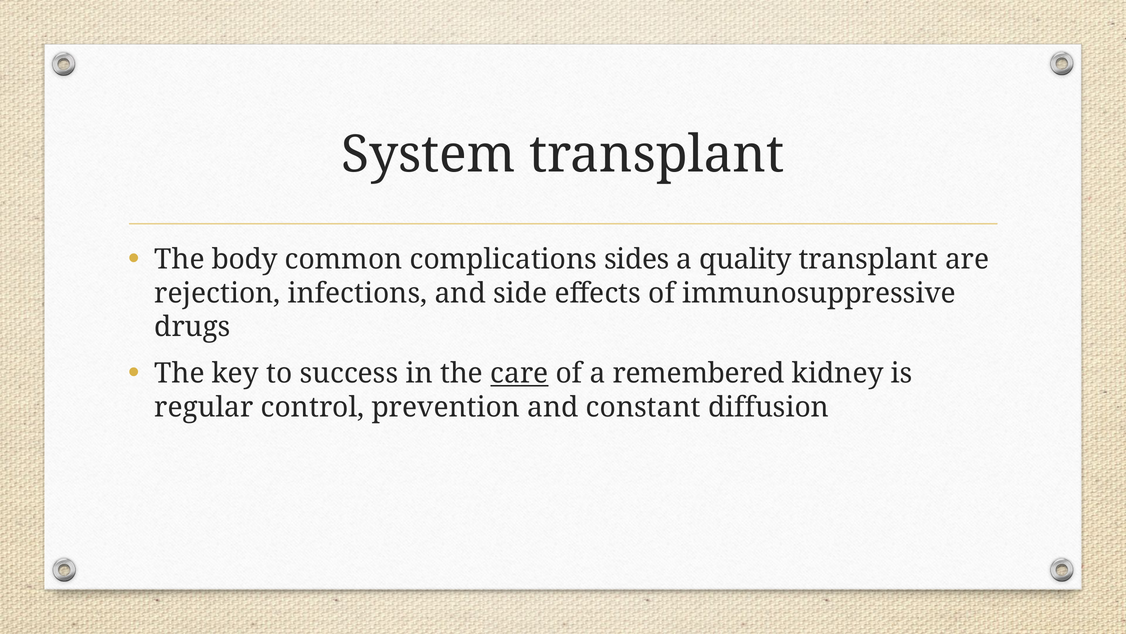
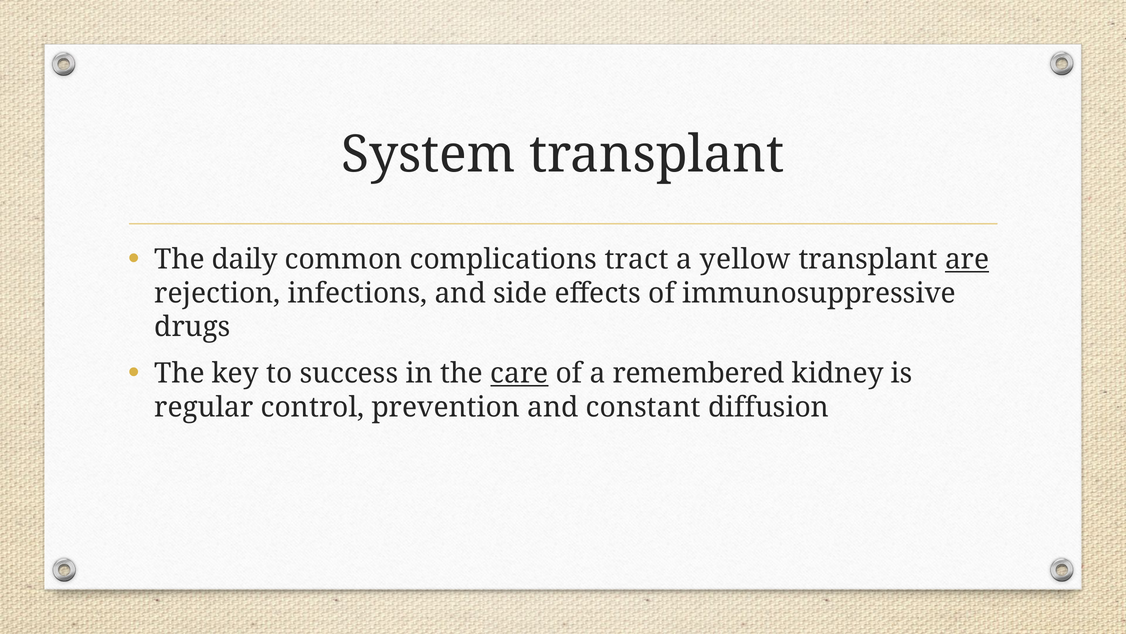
body: body -> daily (245, 259)
sides: sides -> tract (637, 259)
quality: quality -> yellow (745, 259)
are underline: none -> present (967, 259)
